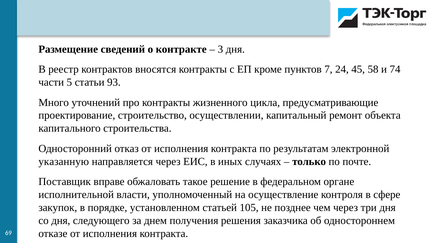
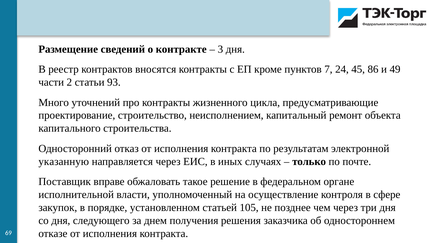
58: 58 -> 86 (373, 70)
74: 74 -> 49 (395, 70)
5: 5 -> 2 (69, 82)
осуществлении: осуществлении -> неисполнением (226, 116)
